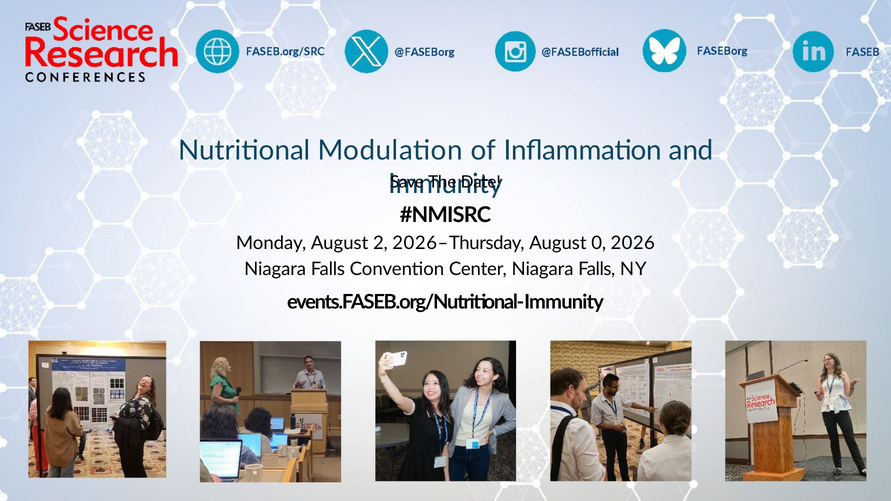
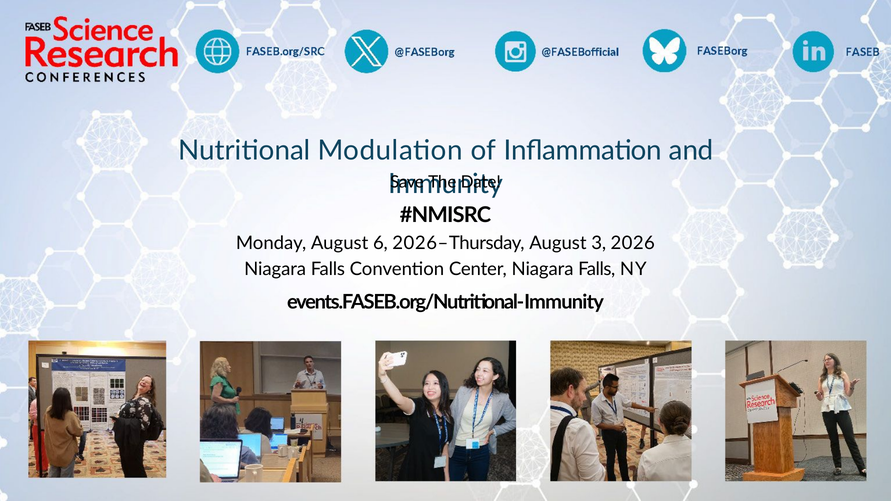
2: 2 -> 6 (380, 243)
0: 0 -> 3 (599, 243)
